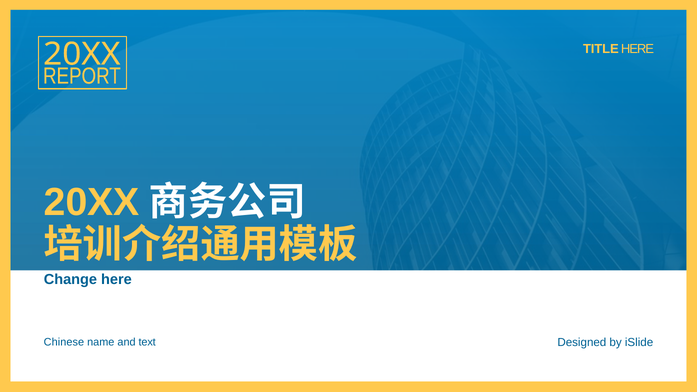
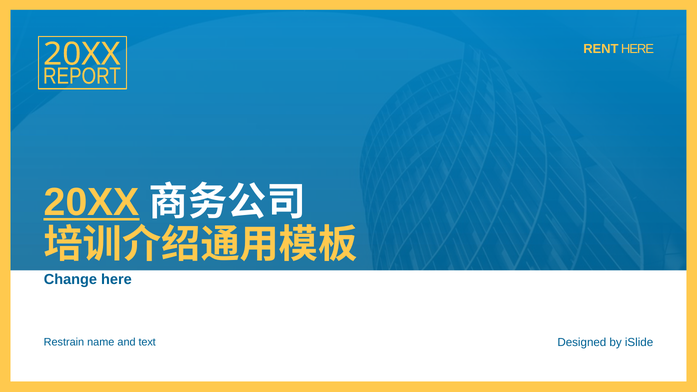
TITLE: TITLE -> RENT (601, 49)
20XX underline: none -> present (92, 202)
Chinese: Chinese -> Restrain (64, 342)
